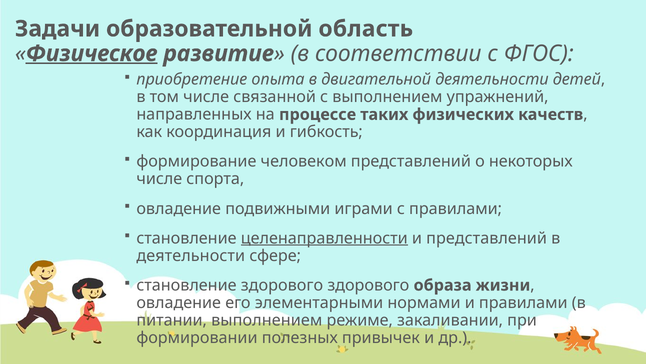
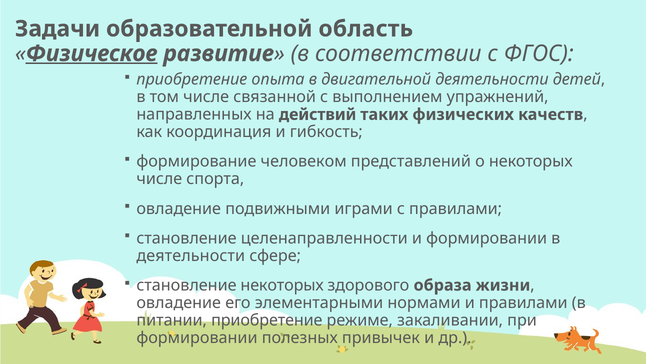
процессе: процессе -> действий (318, 114)
целенаправленности underline: present -> none (324, 238)
и представлений: представлений -> формировании (487, 238)
становление здорового: здорового -> некоторых (282, 285)
питании выполнением: выполнением -> приобретение (267, 320)
